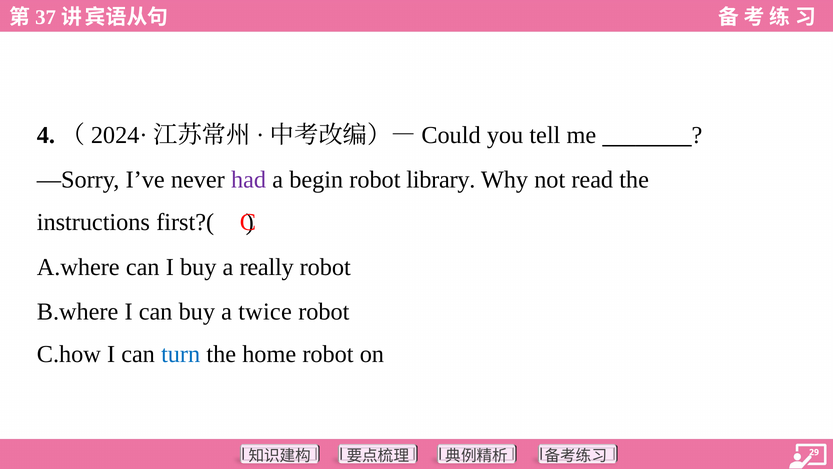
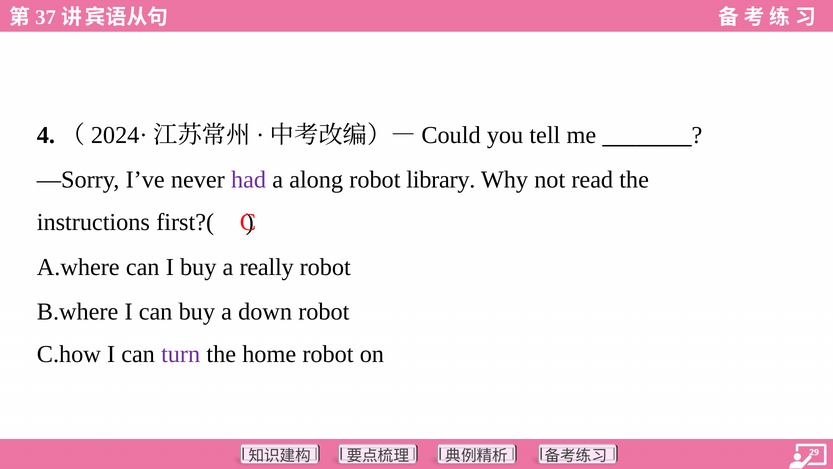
begin: begin -> along (316, 180)
twice: twice -> down (265, 311)
turn colour: blue -> purple (181, 354)
